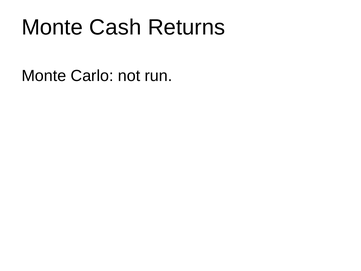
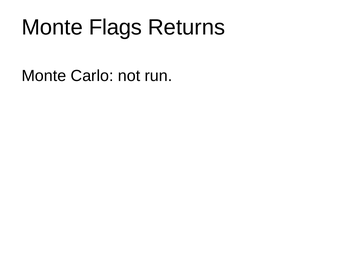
Cash: Cash -> Flags (115, 27)
